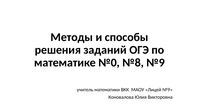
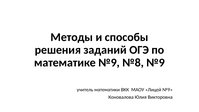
математике №0: №0 -> №9 (109, 63)
